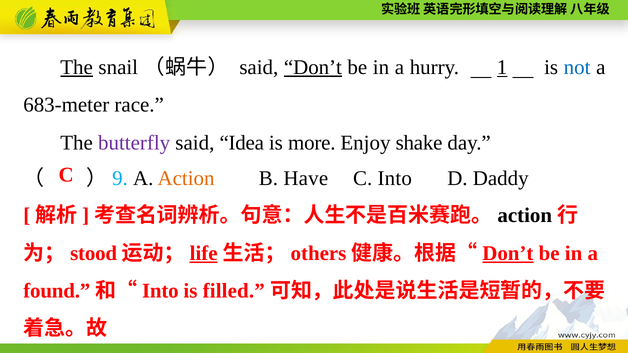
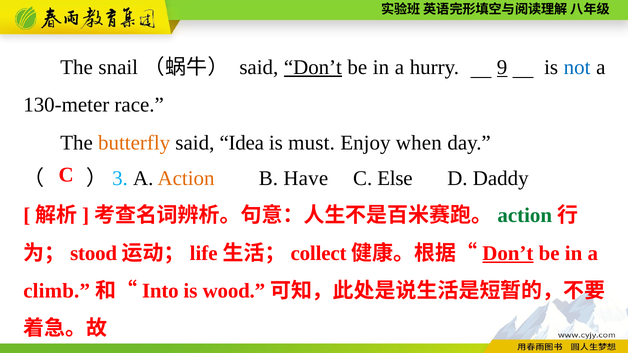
The underline: present -> none (77, 67)
1: 1 -> 9 (502, 67)
683-meter: 683-meter -> 130-meter (66, 105)
butterfly colour: purple -> orange (134, 143)
more: more -> must (312, 143)
shake: shake -> when (419, 143)
9: 9 -> 3 (120, 179)
C Into: Into -> Else (395, 179)
action colour: black -> green (525, 216)
life underline: present -> none (204, 253)
others: others -> collect (319, 253)
found: found -> climb (57, 291)
filled: filled -> wood (234, 291)
